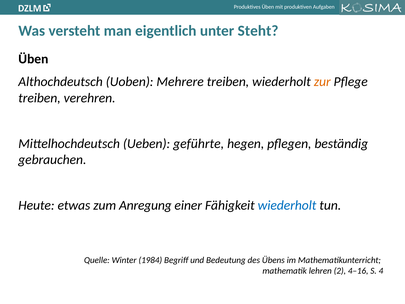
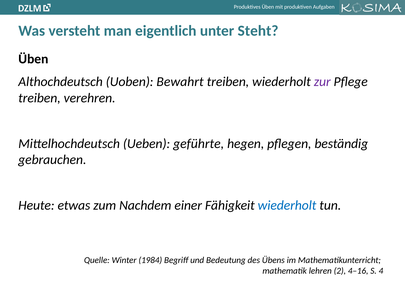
Mehrere: Mehrere -> Bewahrt (180, 82)
zur colour: orange -> purple (322, 82)
Anregung: Anregung -> Nachdem (145, 205)
